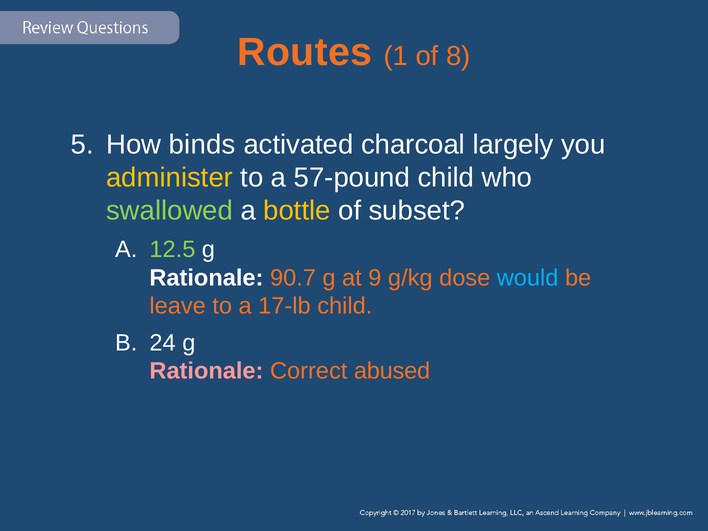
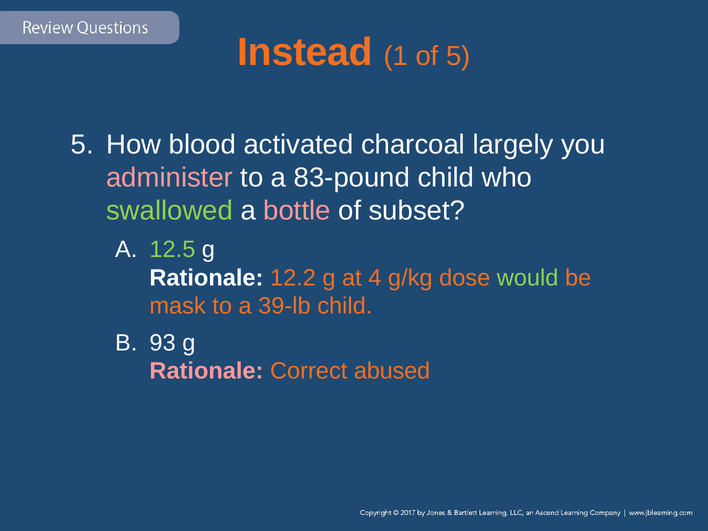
Routes: Routes -> Instead (305, 52)
of 8: 8 -> 5 (458, 56)
binds: binds -> blood (202, 145)
administer colour: yellow -> pink (170, 178)
57-pound: 57-pound -> 83-pound (352, 178)
bottle colour: yellow -> pink (297, 211)
90.7: 90.7 -> 12.2 (293, 278)
9: 9 -> 4 (375, 278)
would colour: light blue -> light green (528, 278)
leave: leave -> mask (178, 306)
17-lb: 17-lb -> 39-lb (284, 306)
24: 24 -> 93 (163, 343)
